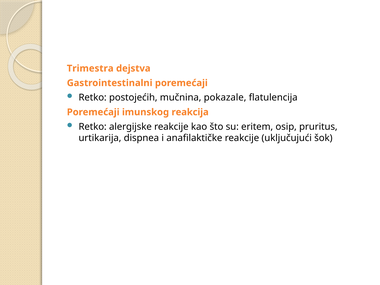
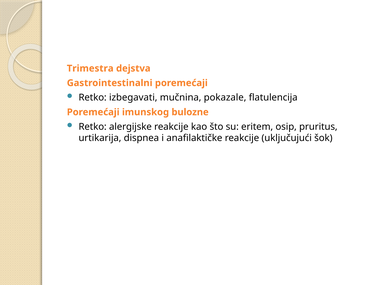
postojećih: postojećih -> izbegavati (133, 98)
reakcija: reakcija -> bulozne (190, 112)
